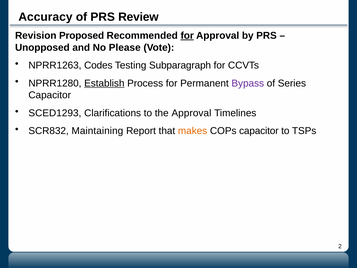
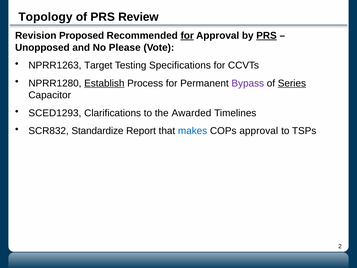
Accuracy: Accuracy -> Topology (45, 17)
PRS underline: none -> present (267, 36)
Codes: Codes -> Target (98, 65)
Subparagraph: Subparagraph -> Specifications (180, 65)
Series underline: none -> present (292, 83)
the Approval: Approval -> Awarded (191, 113)
Maintaining: Maintaining -> Standardize (97, 131)
makes colour: orange -> blue (193, 131)
COPs capacitor: capacitor -> approval (259, 131)
